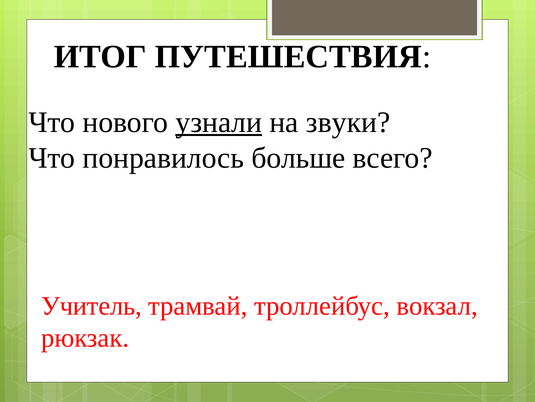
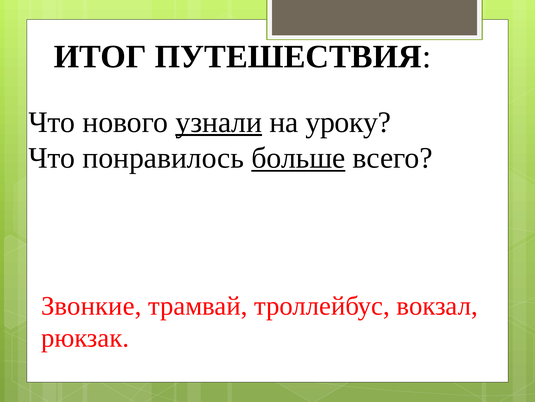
звуки: звуки -> уроку (348, 122)
больше underline: none -> present (298, 158)
Учитель: Учитель -> Звонкие (91, 305)
